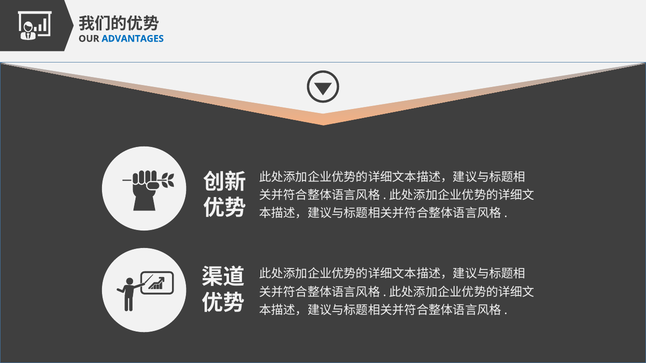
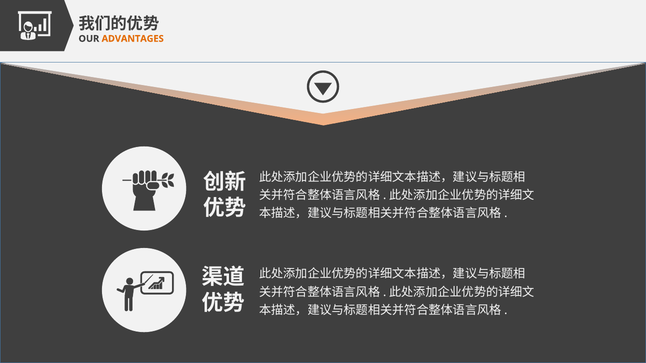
ADVANTAGES colour: blue -> orange (133, 39)
